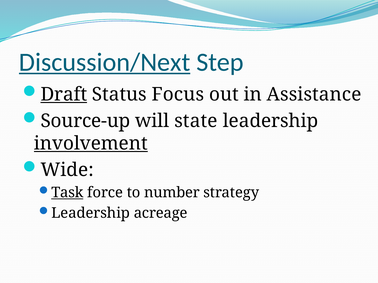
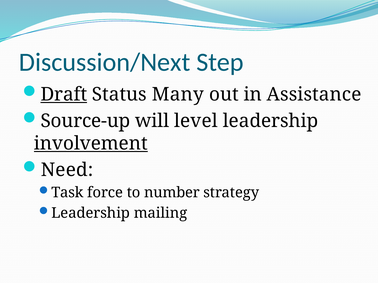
Discussion/Next underline: present -> none (105, 62)
Focus: Focus -> Many (178, 95)
state: state -> level (196, 121)
Wide: Wide -> Need (67, 170)
Task underline: present -> none (67, 193)
acreage: acreage -> mailing (161, 213)
